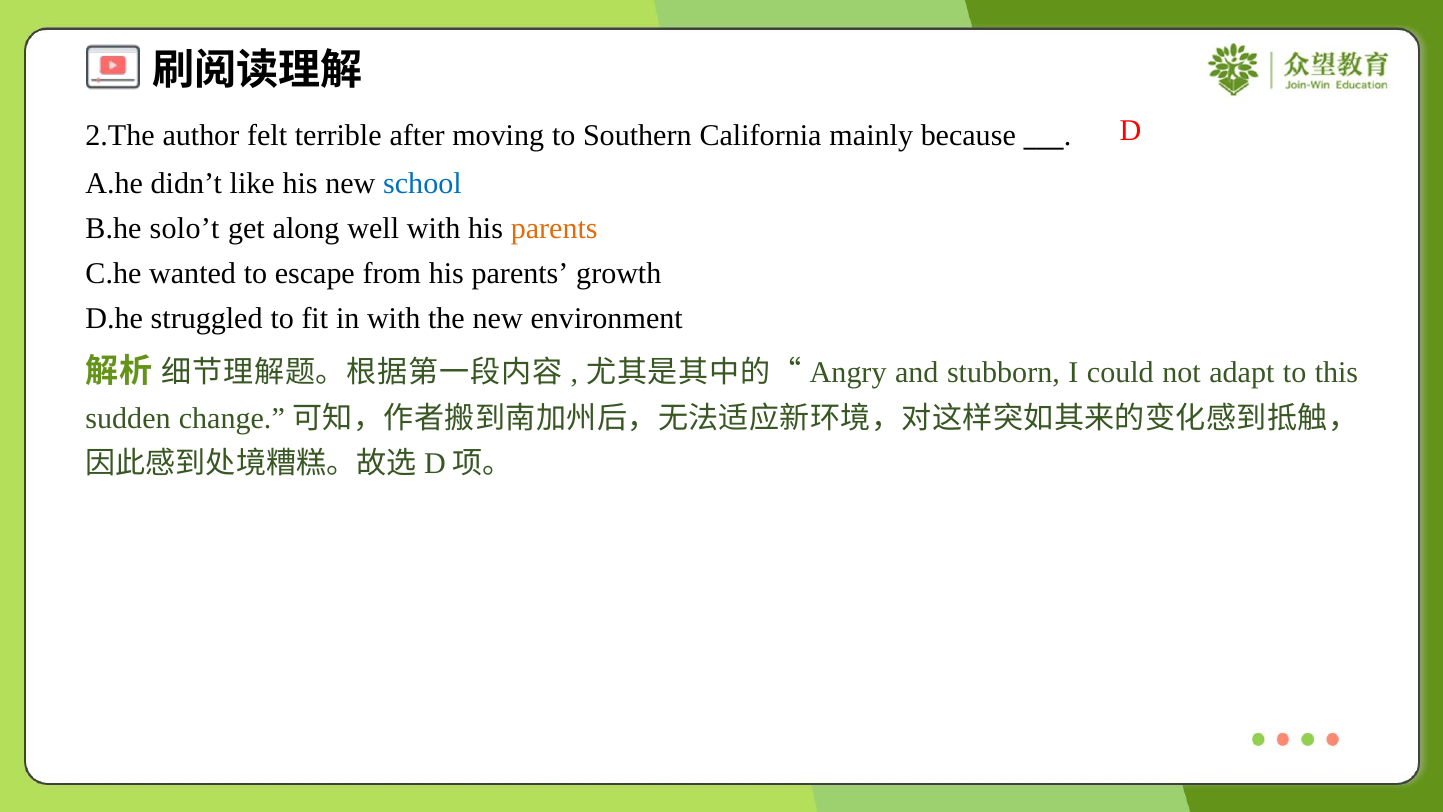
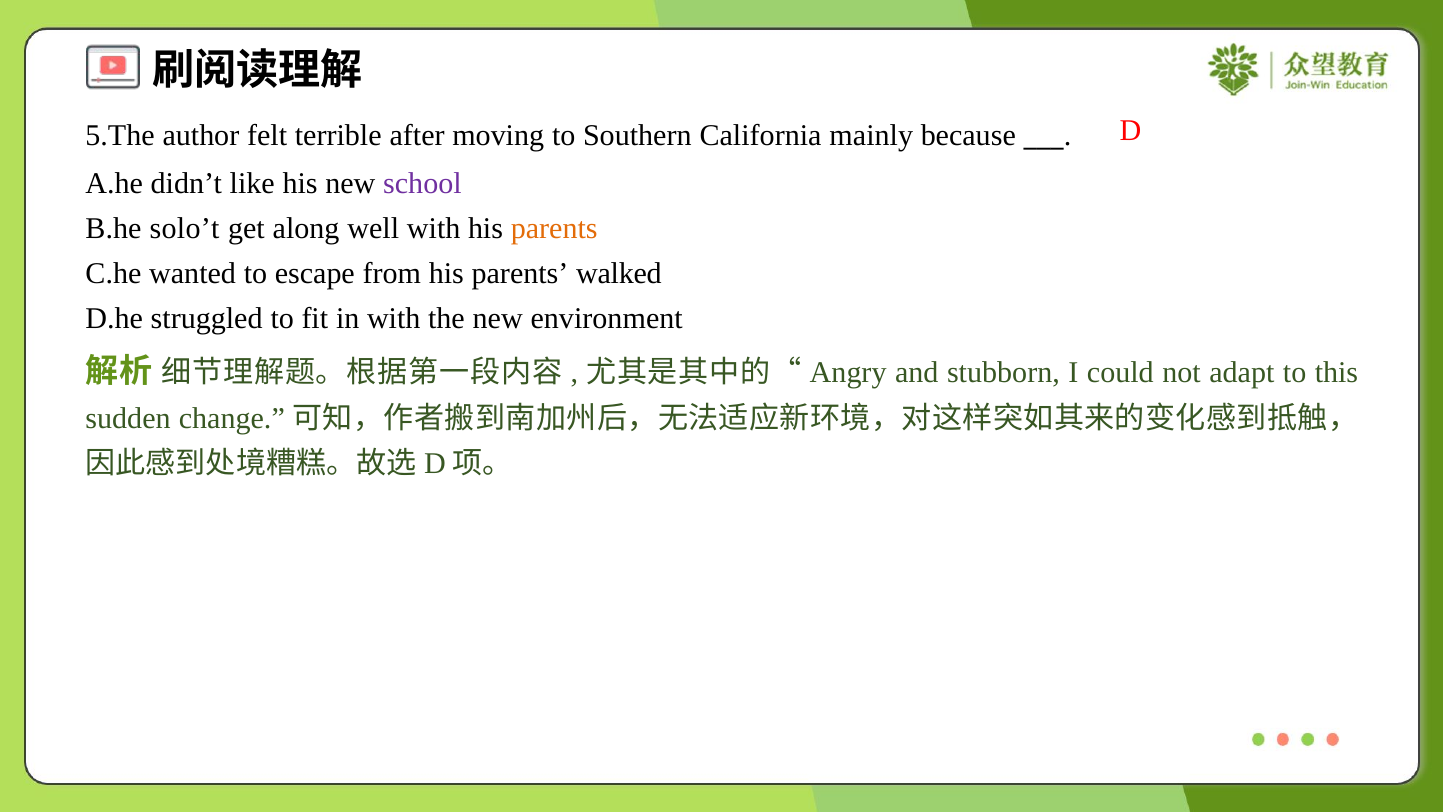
2.The: 2.The -> 5.The (120, 135)
school colour: blue -> purple (422, 183)
growth: growth -> walked (619, 274)
